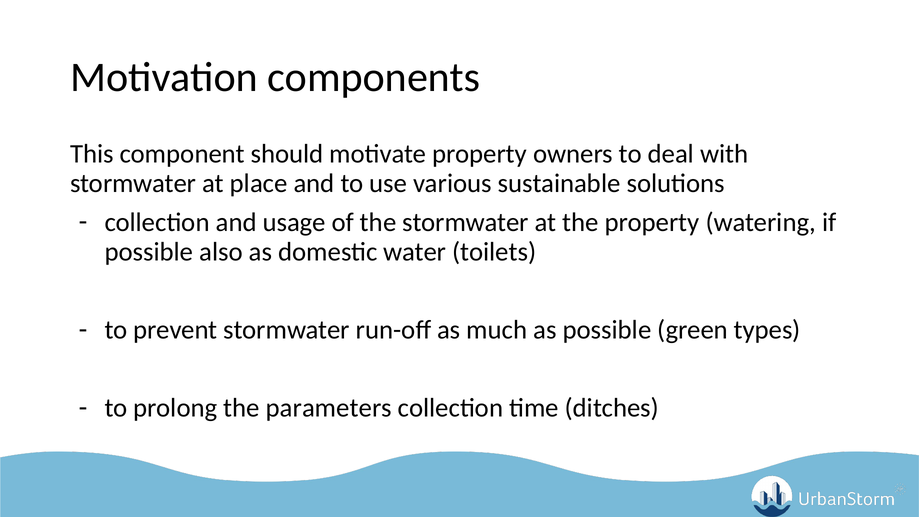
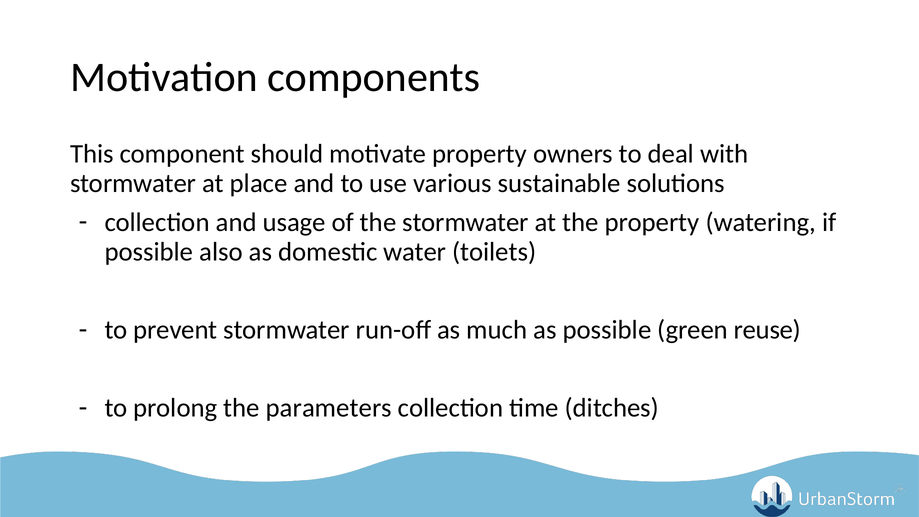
types: types -> reuse (767, 330)
